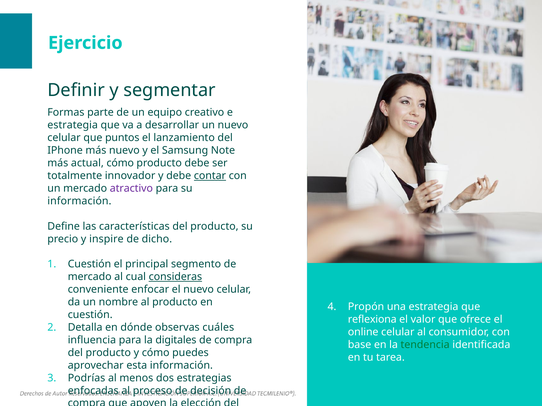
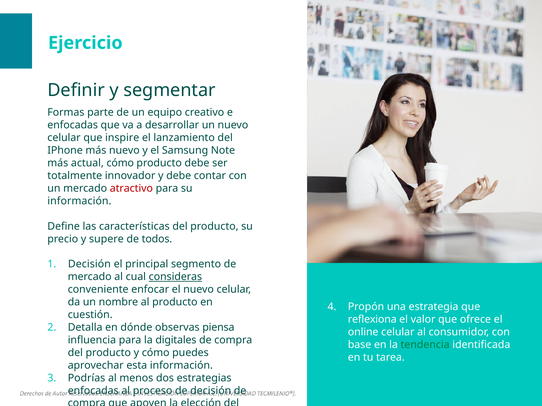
estrategia: estrategia -> enfocadas (73, 125)
puntos: puntos -> inspire (122, 138)
contar underline: present -> none (210, 176)
atractivo colour: purple -> red (131, 189)
inspire: inspire -> supere (106, 239)
dicho: dicho -> todos (157, 239)
Cuestión: Cuestión -> Decisión (89, 264)
cuáles: cuáles -> piensa (218, 328)
